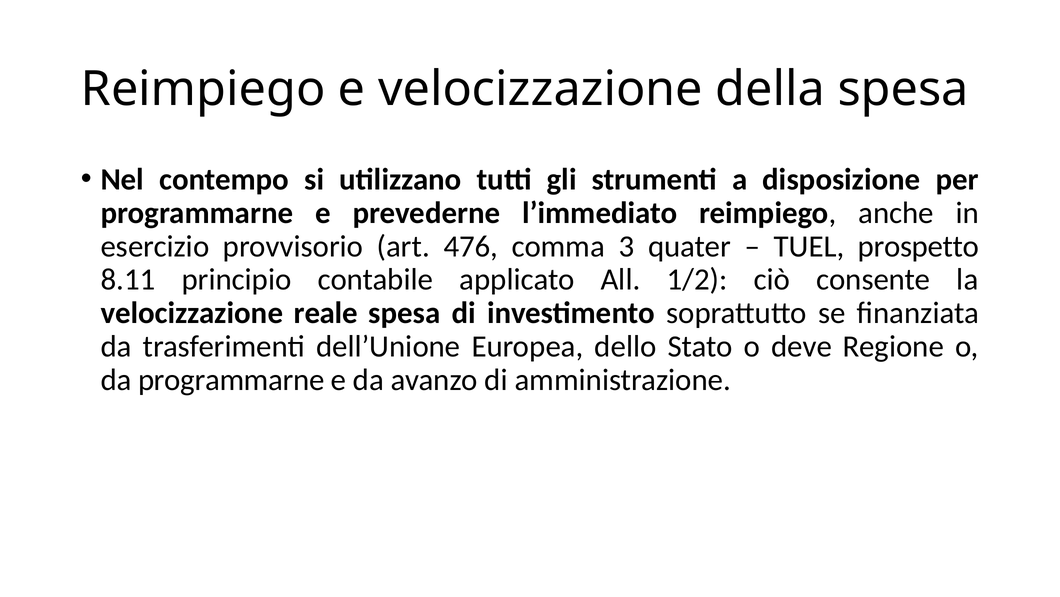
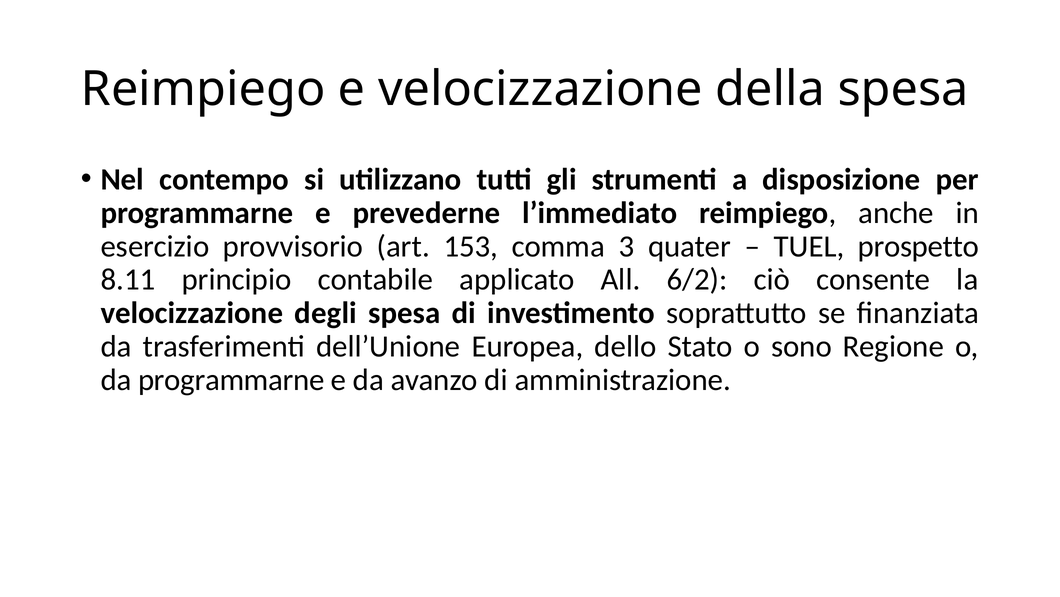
476: 476 -> 153 (471, 246)
1/2: 1/2 -> 6/2 (697, 279)
reale: reale -> degli (326, 313)
deve: deve -> sono (802, 346)
